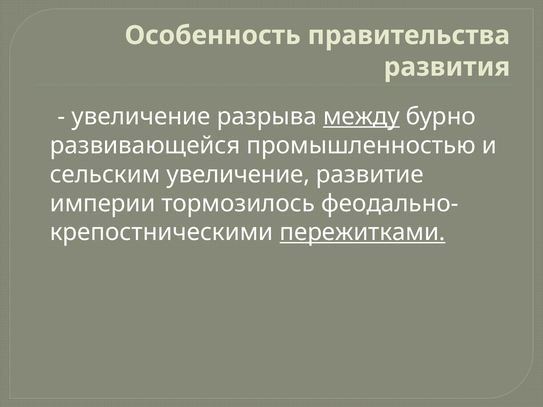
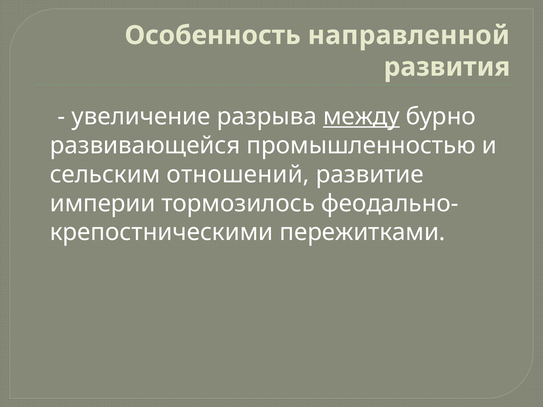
правительства: правительства -> направленной (409, 35)
сельским увеличение: увеличение -> отношений (238, 175)
пережитками underline: present -> none (362, 232)
